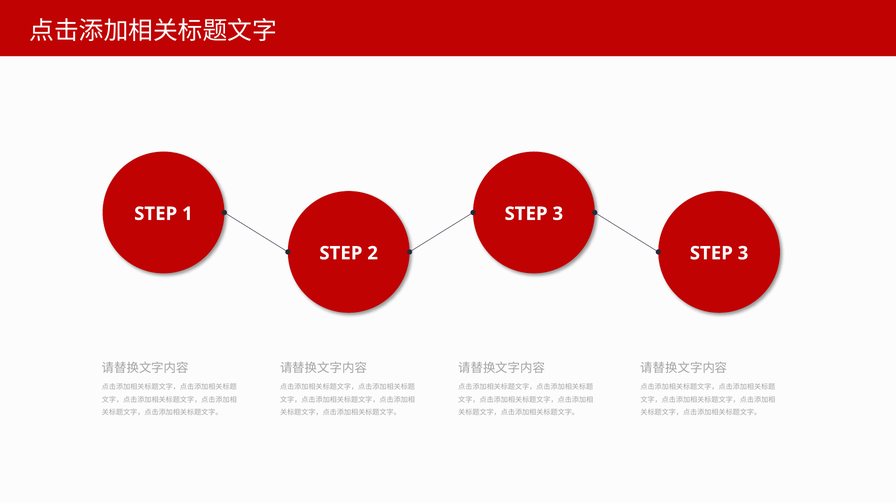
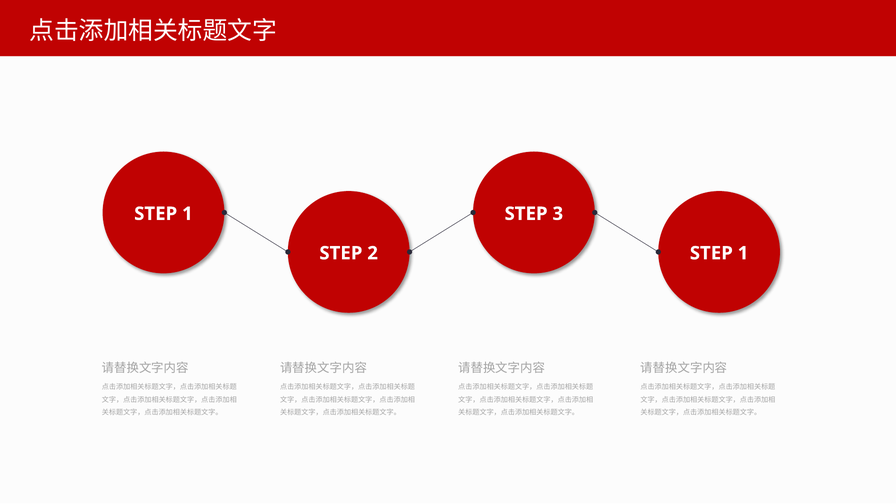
3: 3 -> 1 (743, 253)
